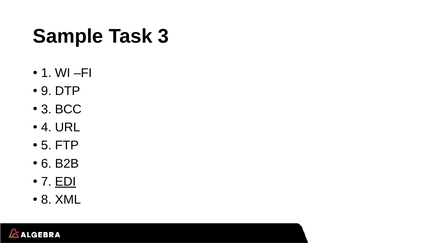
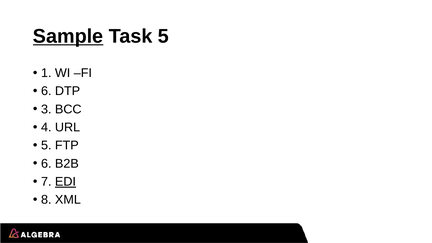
Sample underline: none -> present (68, 36)
Task 3: 3 -> 5 (163, 36)
9: 9 -> 6 (46, 91)
